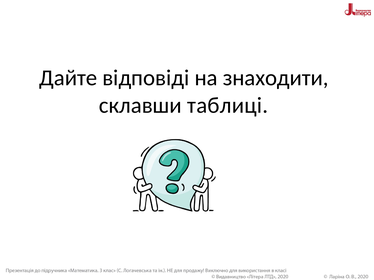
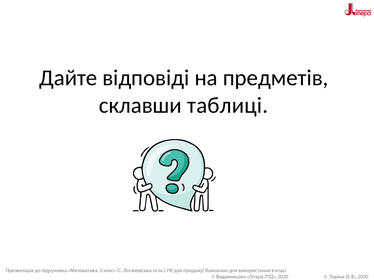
знаходити: знаходити -> предметів (276, 78)
